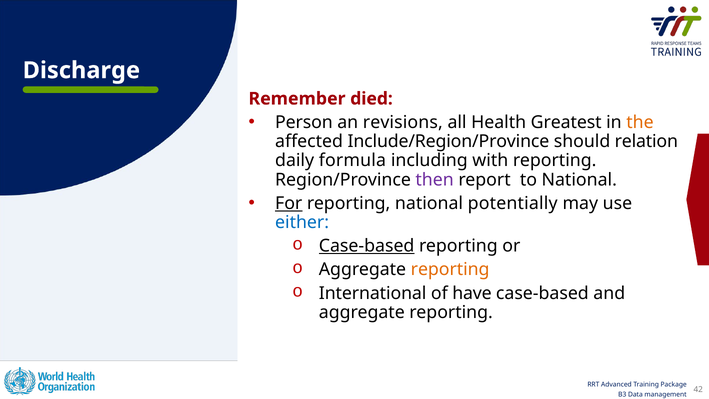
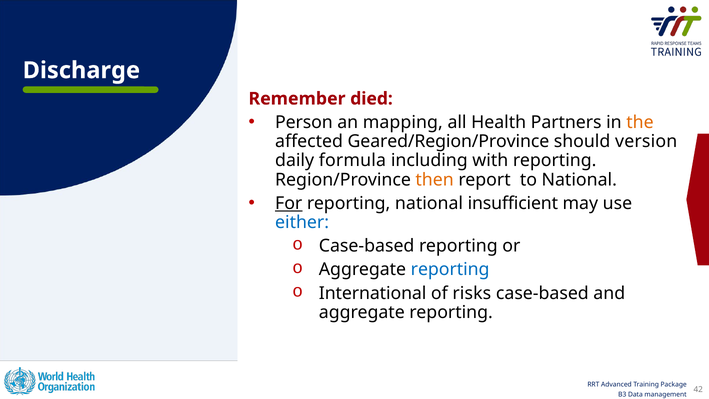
revisions: revisions -> mapping (403, 122)
Greatest: Greatest -> Partners (566, 122)
Include/Region/Province: Include/Region/Province -> Geared/Region/Province (448, 141)
relation: relation -> version (646, 141)
then colour: purple -> orange (435, 180)
potentially: potentially -> insufficient (513, 203)
Case-based underline: present -> none (367, 246)
reporting colour: orange -> blue (450, 269)
have: have -> risks (472, 293)
